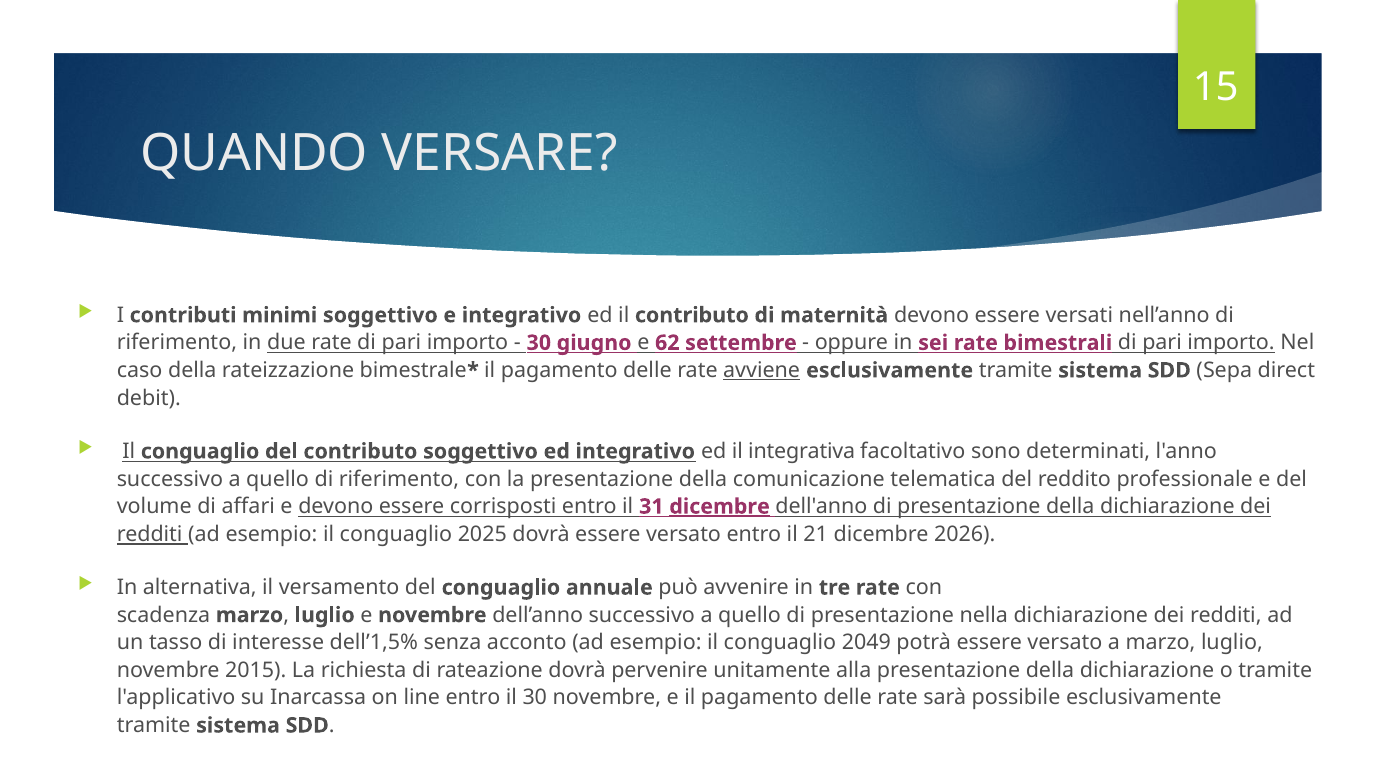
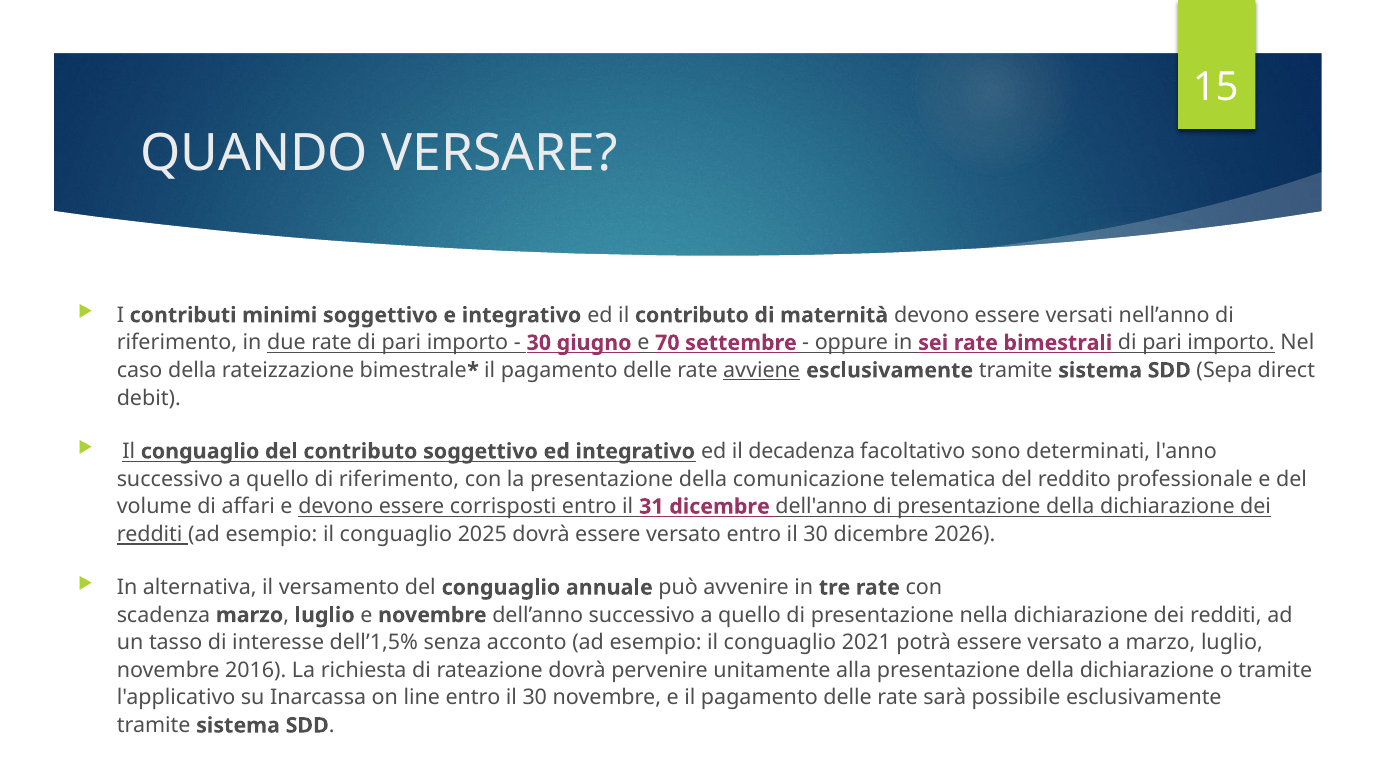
62: 62 -> 70 (667, 343)
integrativa: integrativa -> decadenza (802, 451)
dicembre underline: present -> none (720, 507)
versato entro il 21: 21 -> 30 (816, 534)
2049: 2049 -> 2021 (866, 643)
2015: 2015 -> 2016 (256, 670)
